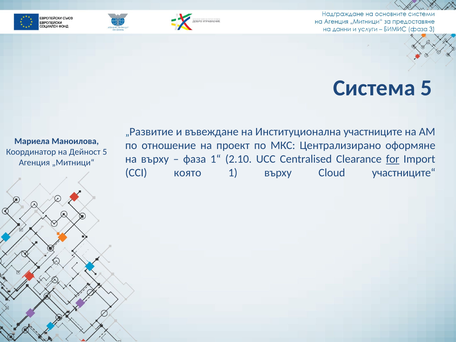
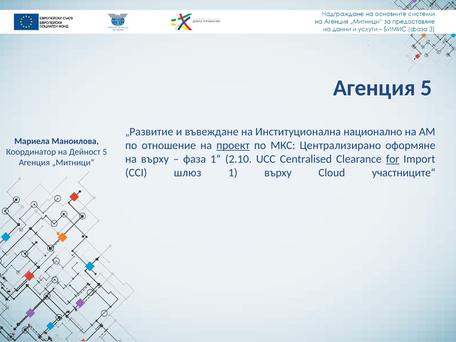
Система: Система -> Агенция (374, 88)
участниците: участниците -> национално (373, 132)
проект underline: none -> present (233, 145)
която: която -> шлюз (188, 173)
